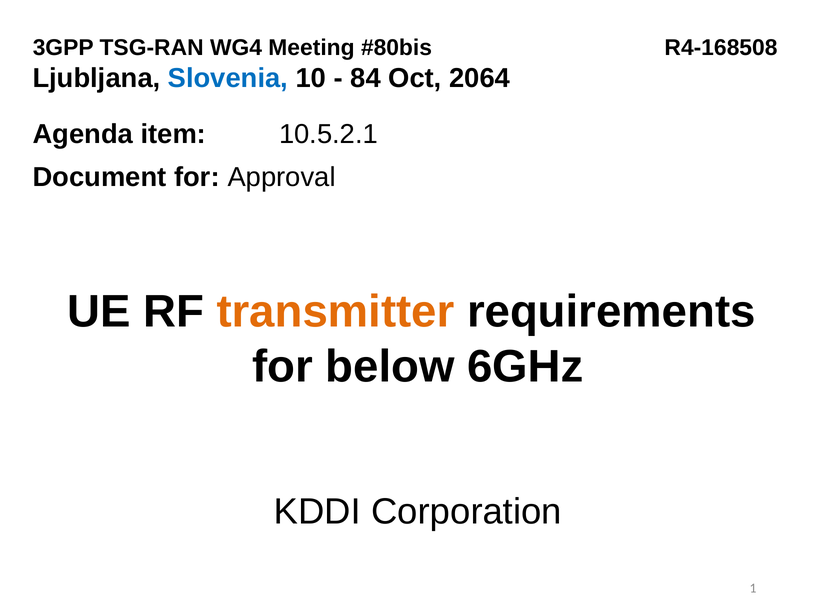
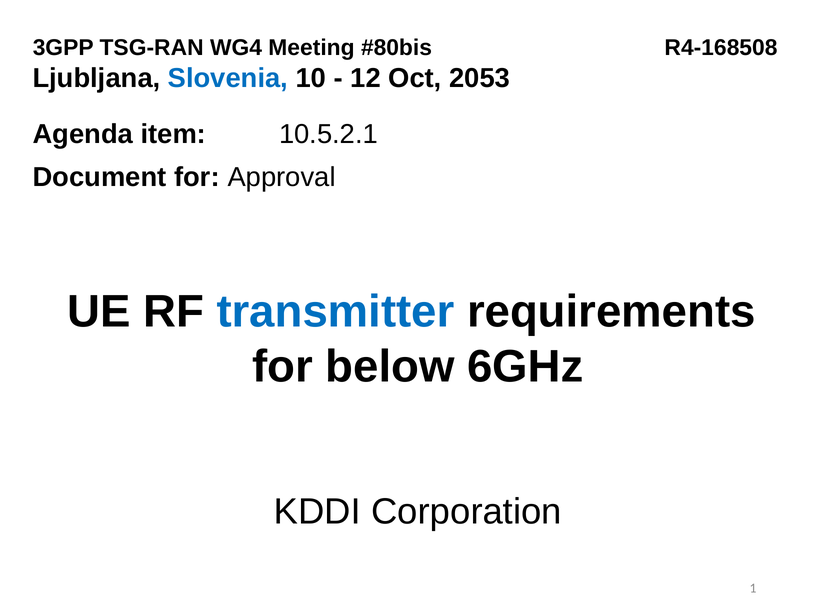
84: 84 -> 12 (366, 78)
2064: 2064 -> 2053 (480, 78)
transmitter colour: orange -> blue (336, 312)
